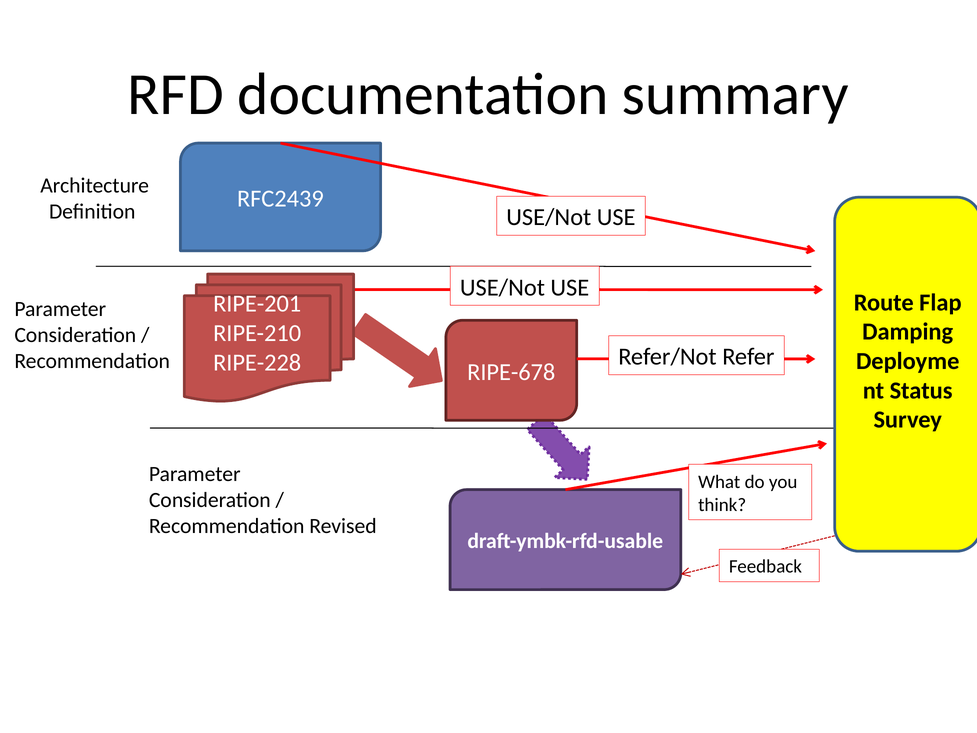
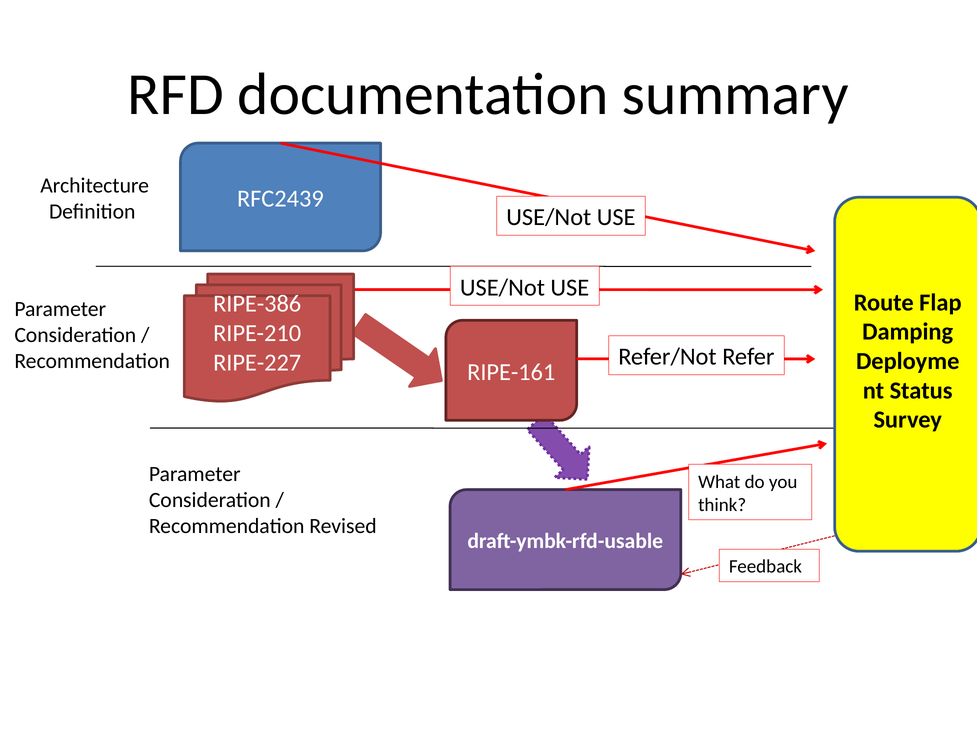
RIPE-201: RIPE-201 -> RIPE-386 (257, 304)
RIPE-228: RIPE-228 -> RIPE-227 (257, 362)
RIPE-678: RIPE-678 -> RIPE-161 (511, 372)
